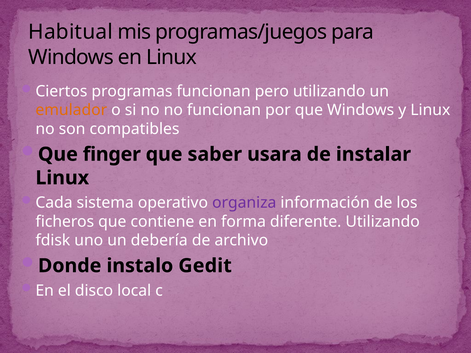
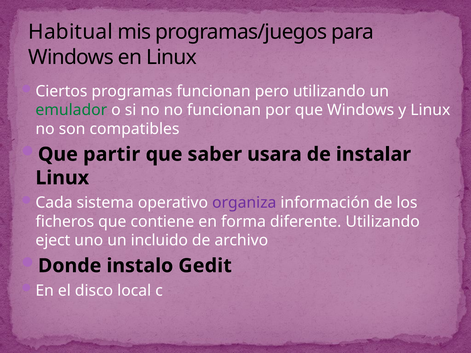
emulador colour: orange -> green (71, 110)
finger: finger -> partir (112, 154)
fdisk: fdisk -> eject (53, 240)
debería: debería -> incluido (159, 240)
